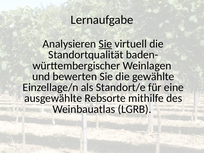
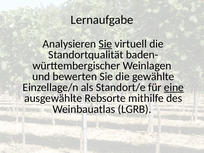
eine underline: none -> present (174, 87)
